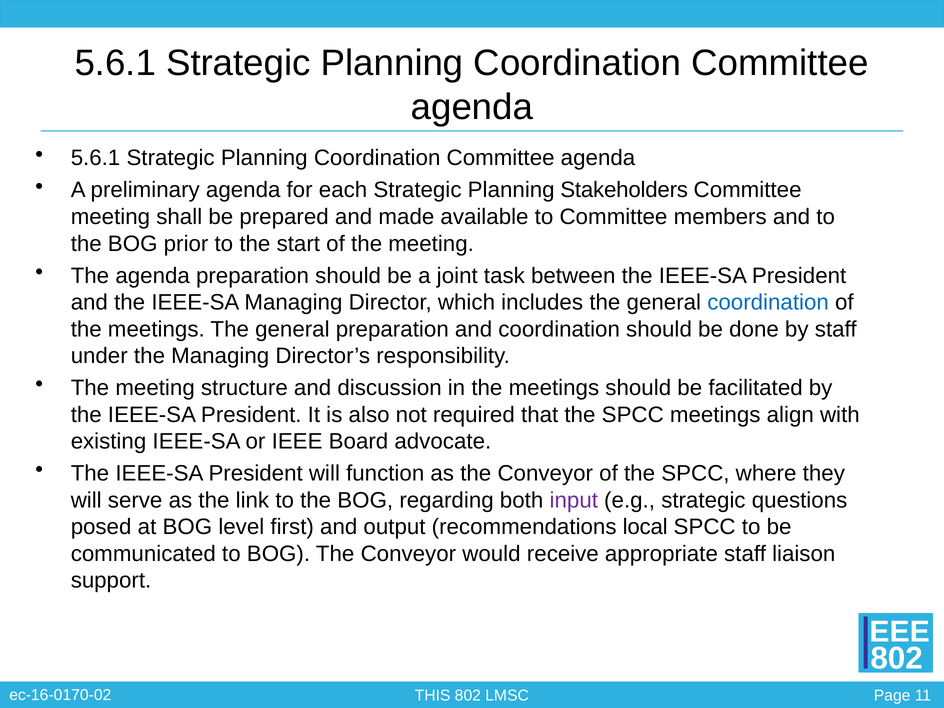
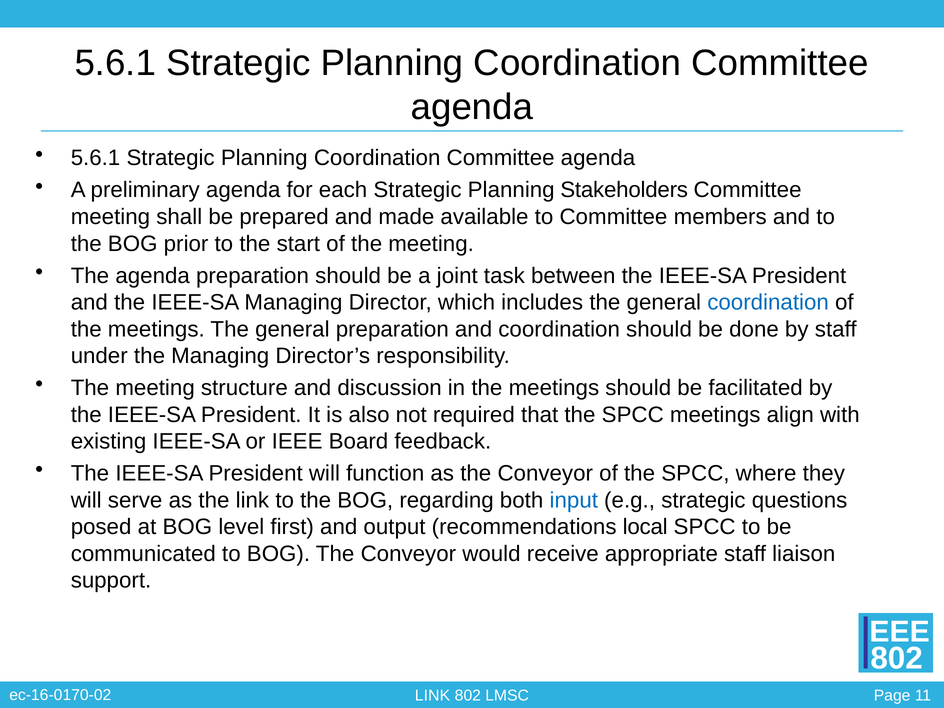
advocate: advocate -> feedback (443, 441)
input colour: purple -> blue (574, 500)
THIS: THIS -> LINK (432, 696)
